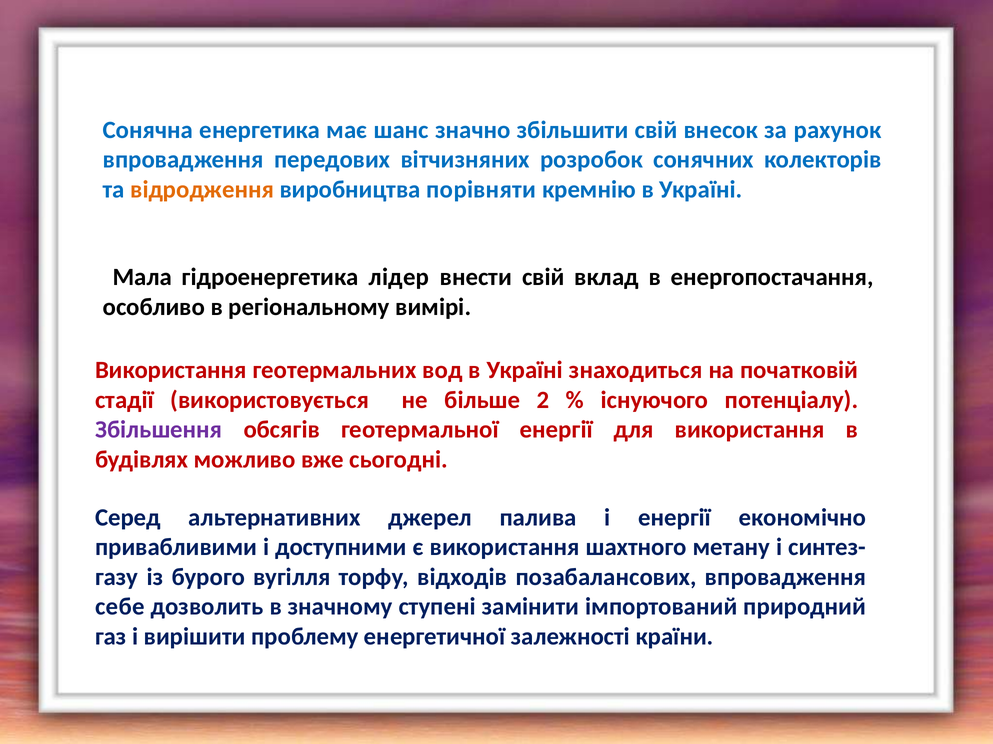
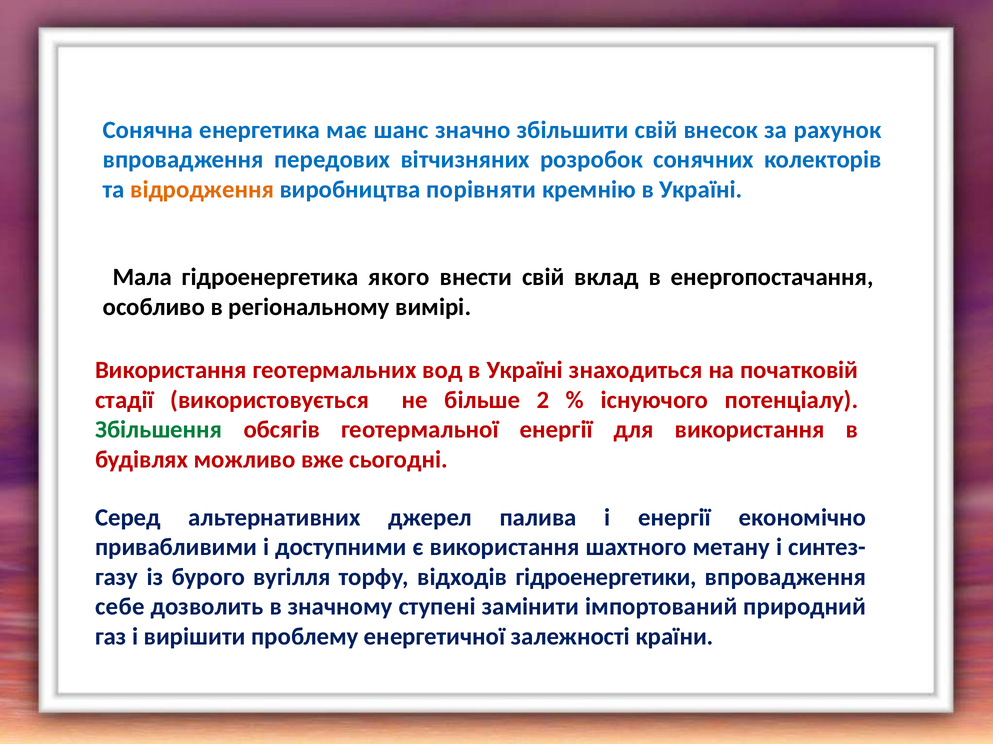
лідер: лідер -> якого (399, 277)
Збільшення colour: purple -> green (159, 430)
позабалансових: позабалансових -> гідроенергетики (606, 578)
